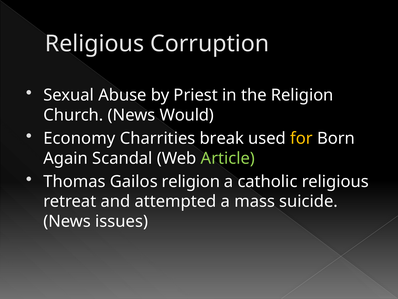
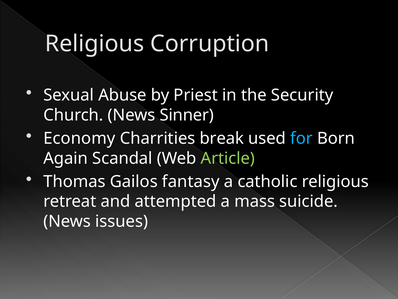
the Religion: Religion -> Security (302, 95)
Would: Would -> Sinner (187, 115)
for colour: yellow -> light blue (301, 138)
Gailos religion: religion -> fantasy (191, 181)
